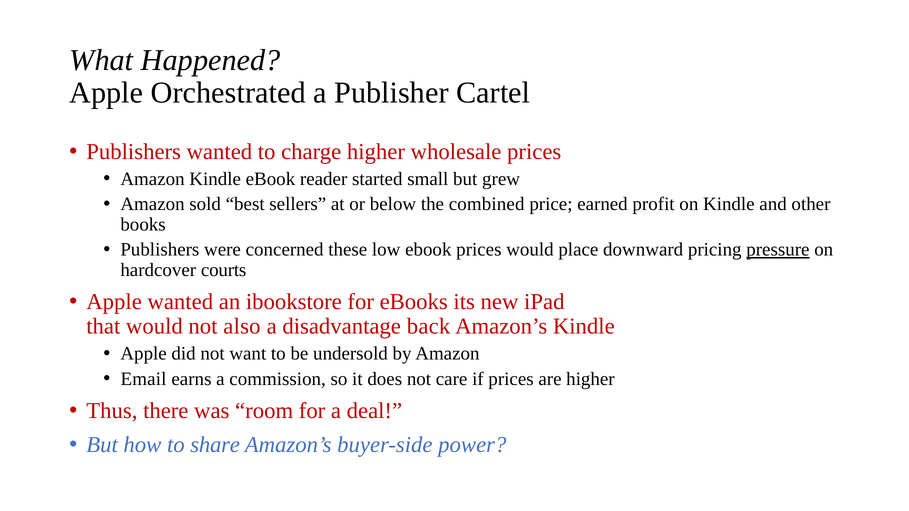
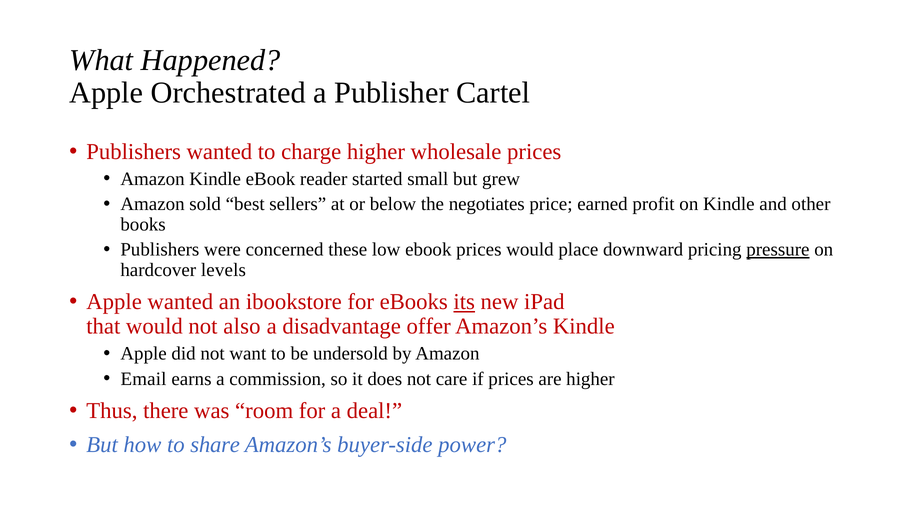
combined: combined -> negotiates (487, 204)
courts: courts -> levels (223, 270)
its underline: none -> present (464, 302)
back: back -> offer (429, 327)
